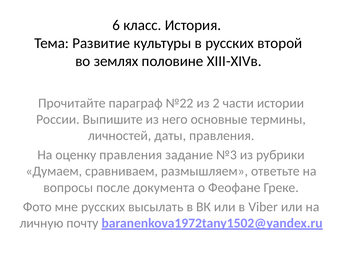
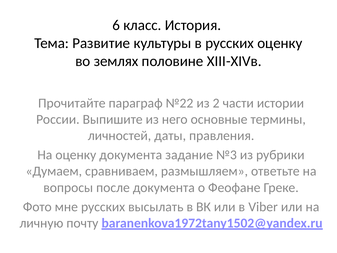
русских второй: второй -> оценку (280, 43)
оценку правления: правления -> документа (131, 155)
